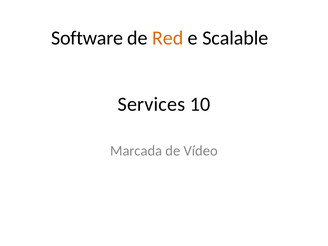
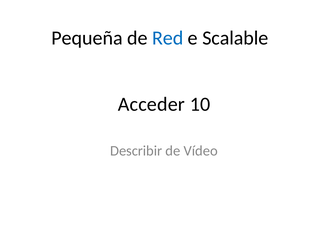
Software: Software -> Pequeña (87, 38)
Red colour: orange -> blue (168, 38)
Services: Services -> Acceder (151, 104)
Marcada: Marcada -> Describir (136, 151)
